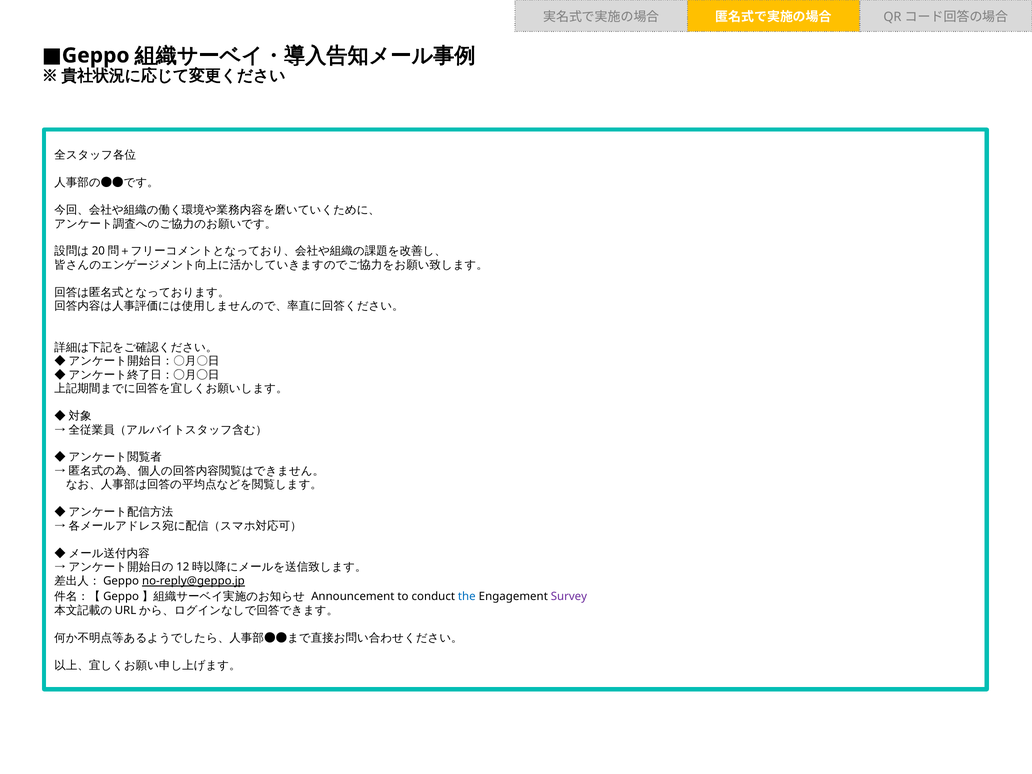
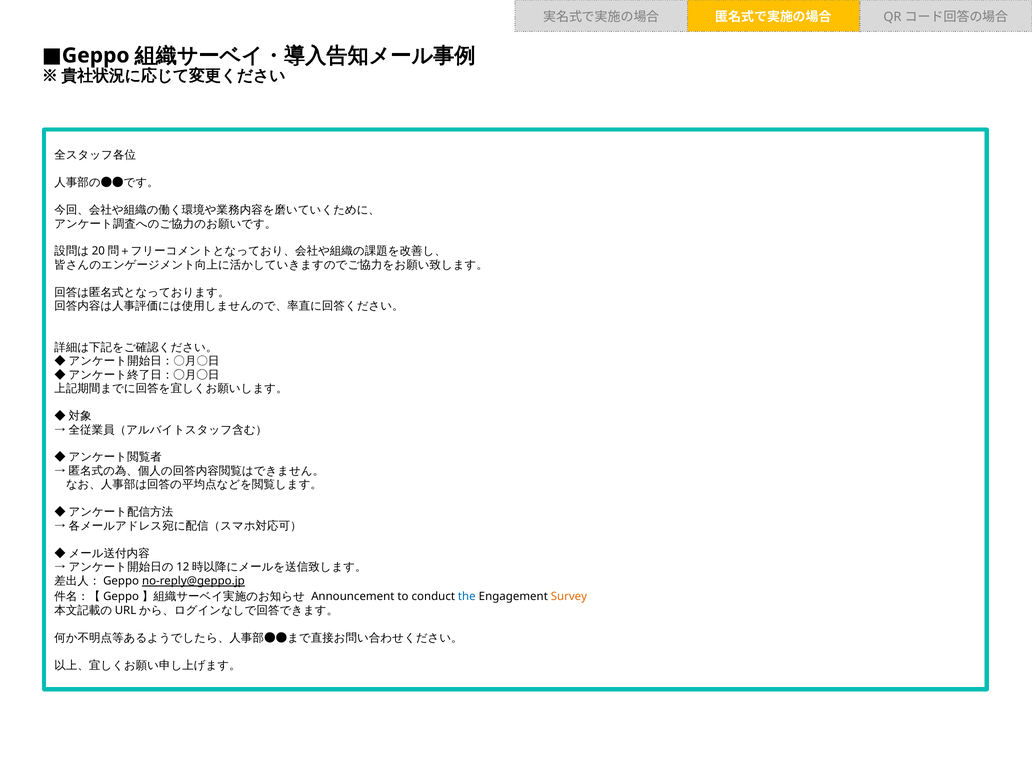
Survey colour: purple -> orange (569, 597)
